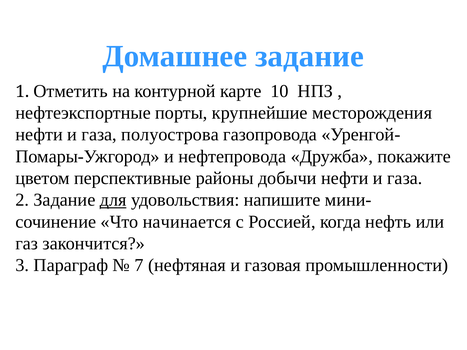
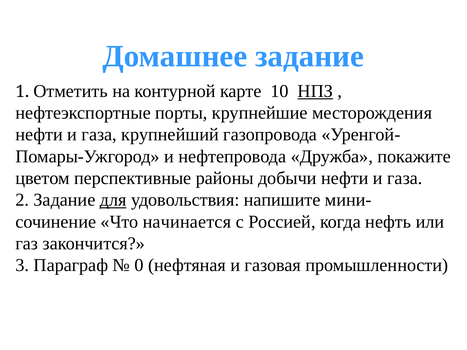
НПЗ underline: none -> present (315, 91)
полуострова: полуострова -> крупнейший (170, 135)
7: 7 -> 0 (139, 266)
